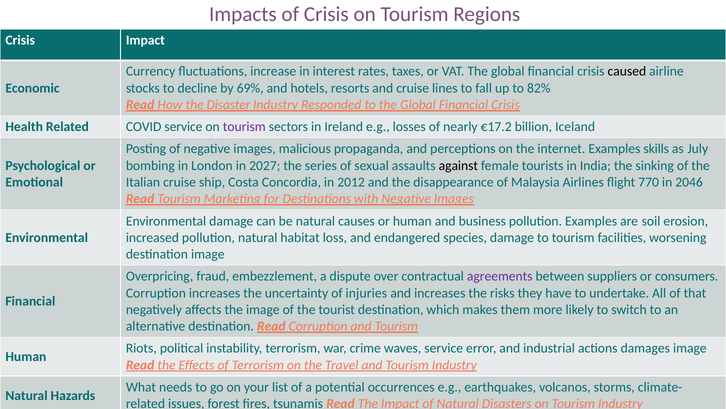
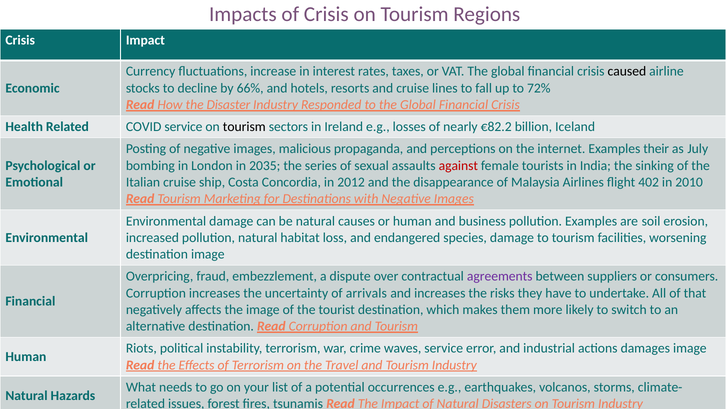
69%: 69% -> 66% (250, 88)
82%: 82% -> 72% (539, 88)
tourism colour: purple -> black (244, 127)
€17.2: €17.2 -> €82.2 (496, 127)
skills: skills -> their (656, 149)
2027: 2027 -> 2035 (265, 165)
against colour: black -> red (458, 165)
770: 770 -> 402 (649, 182)
2046: 2046 -> 2010 (689, 182)
injuries: injuries -> arrivals (366, 293)
